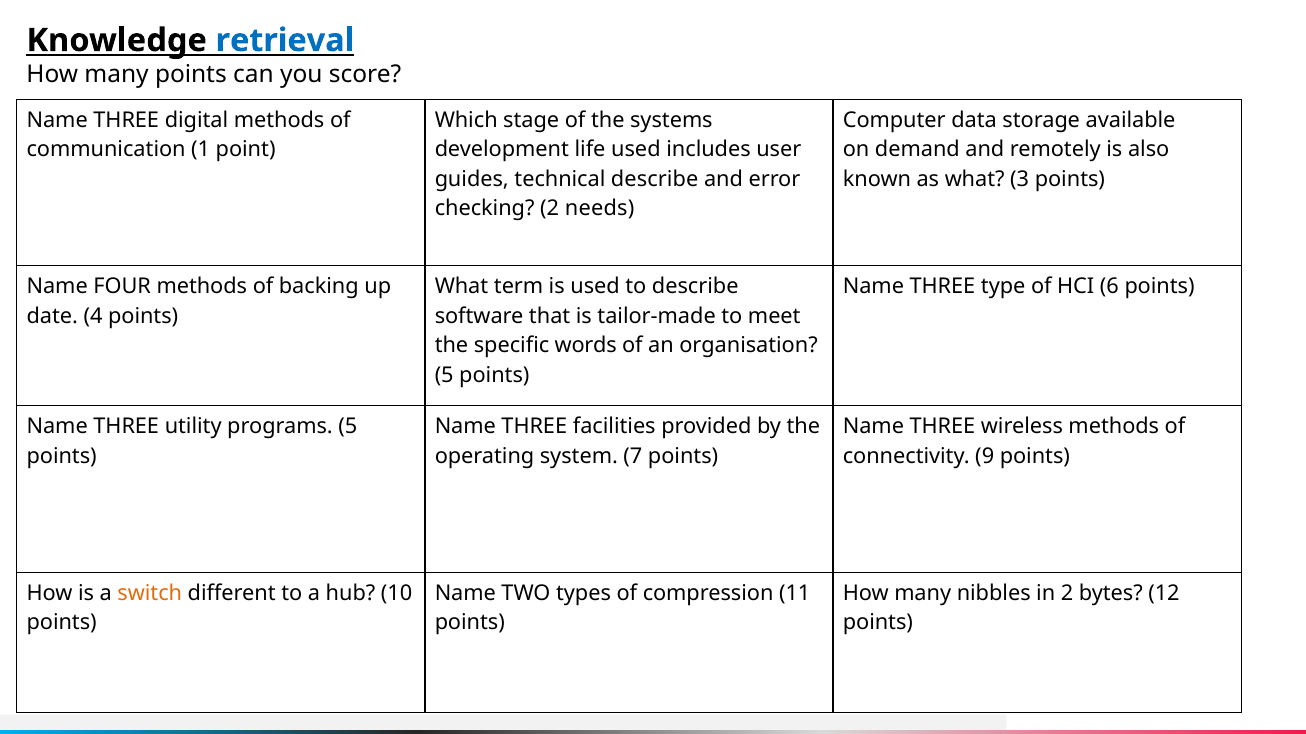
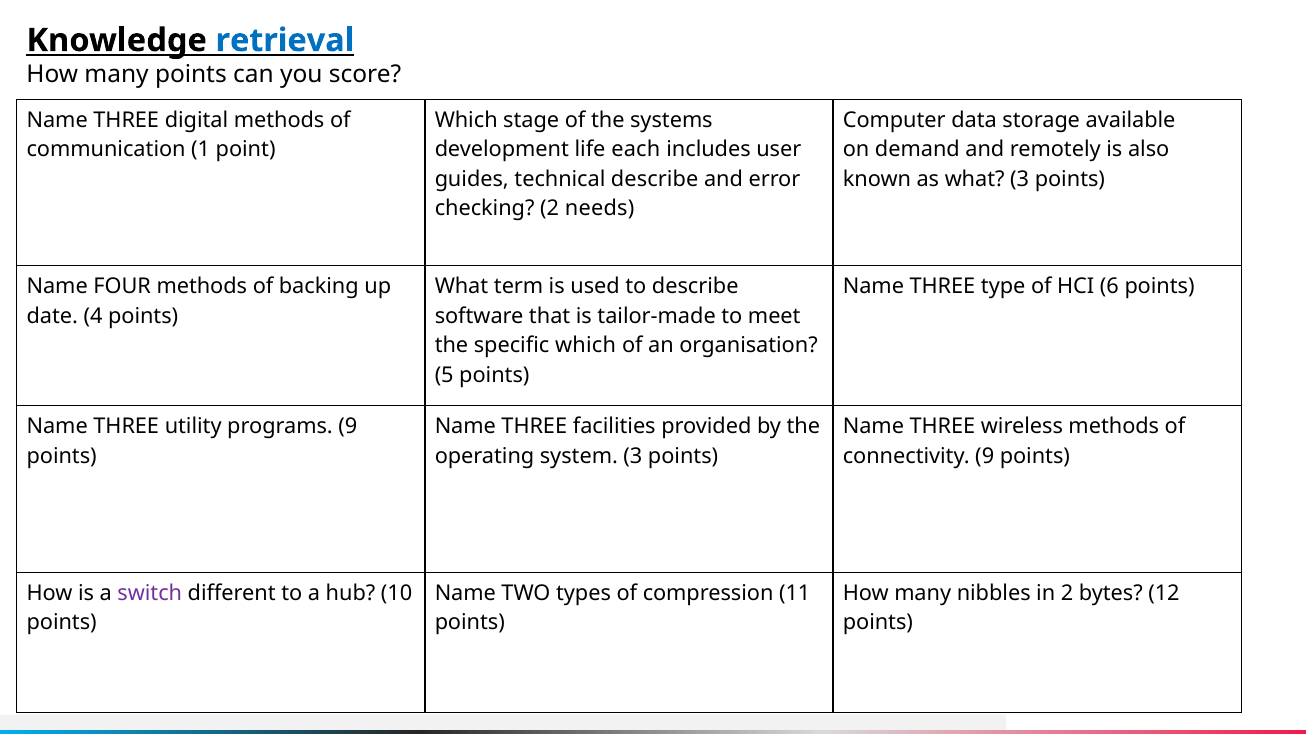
life used: used -> each (636, 150)
specific words: words -> which (586, 346)
programs 5: 5 -> 9 (348, 427)
system 7: 7 -> 3 (633, 457)
switch colour: orange -> purple (150, 594)
